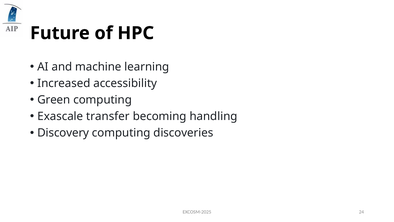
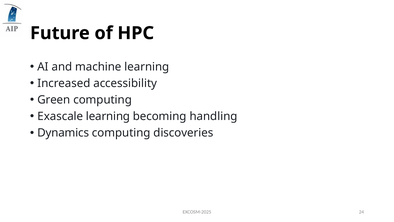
Exascale transfer: transfer -> learning (108, 116)
Discovery: Discovery -> Dynamics (63, 133)
